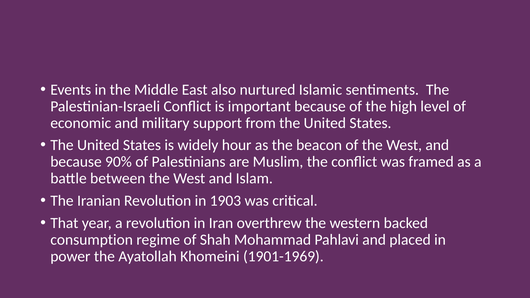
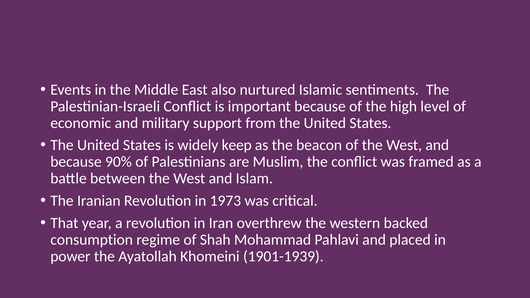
hour: hour -> keep (237, 145)
1903: 1903 -> 1973 (225, 201)
1901-1969: 1901-1969 -> 1901-1939 (283, 256)
